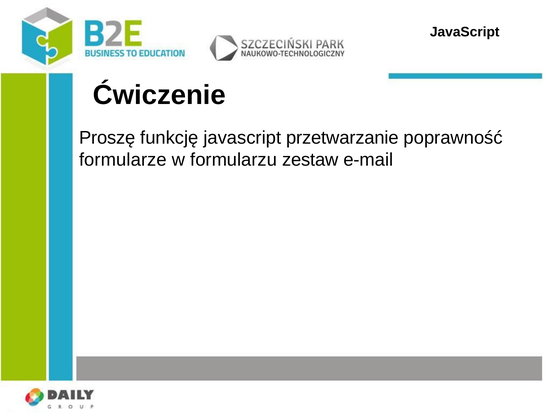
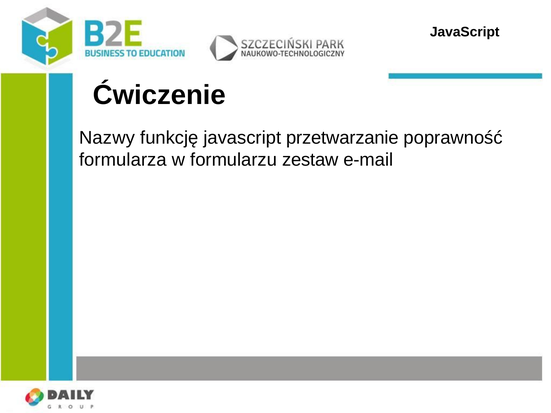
Proszę: Proszę -> Nazwy (107, 138)
formularze: formularze -> formularza (123, 160)
